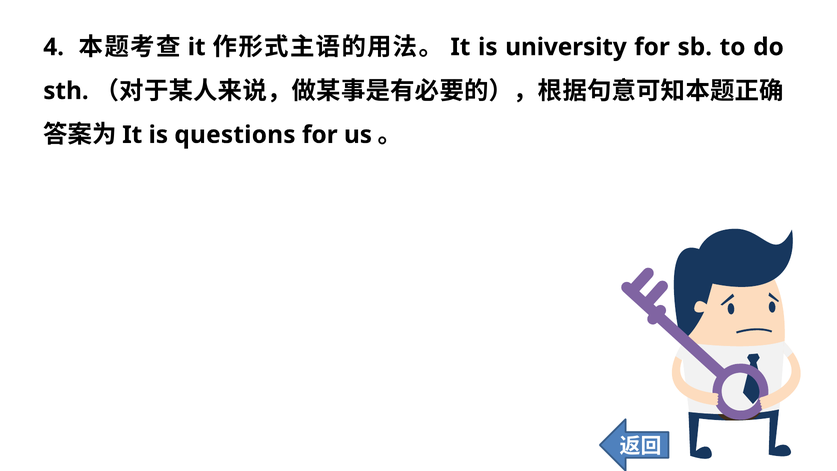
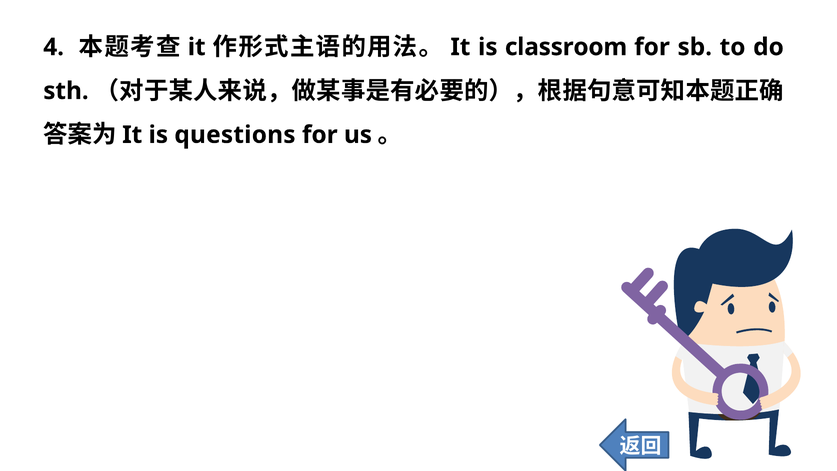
university: university -> classroom (566, 47)
